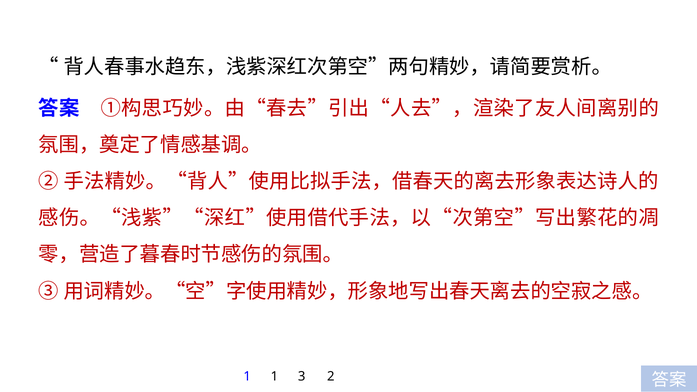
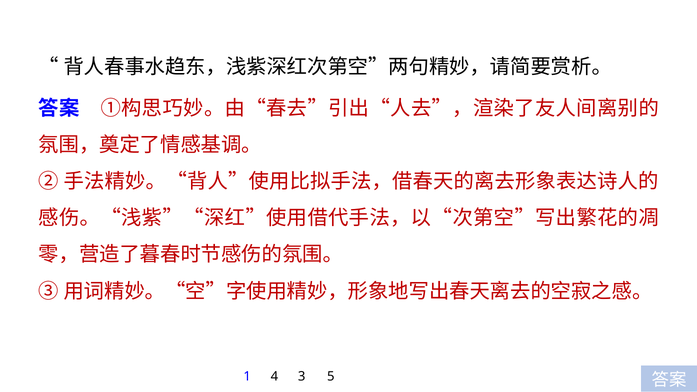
1 1: 1 -> 4 (274, 377)
2: 2 -> 5 (331, 377)
